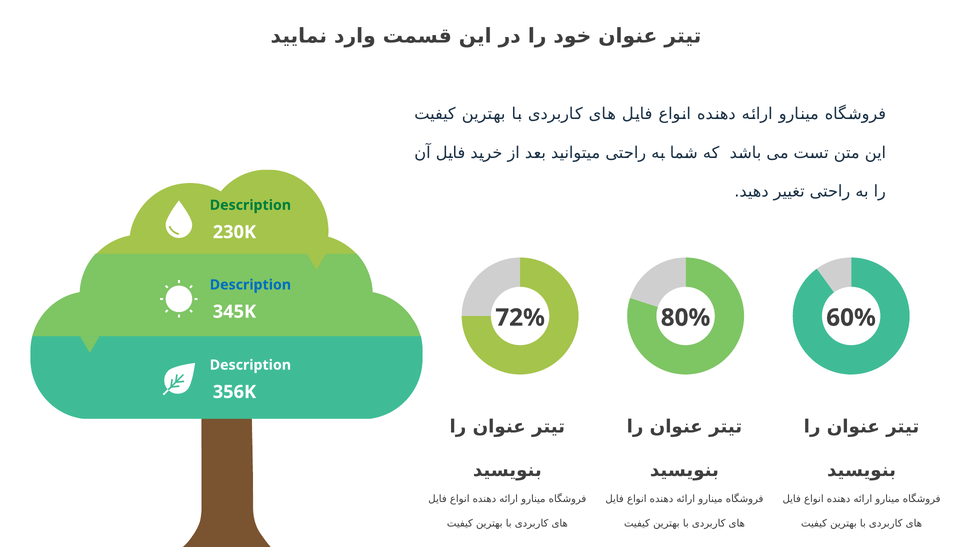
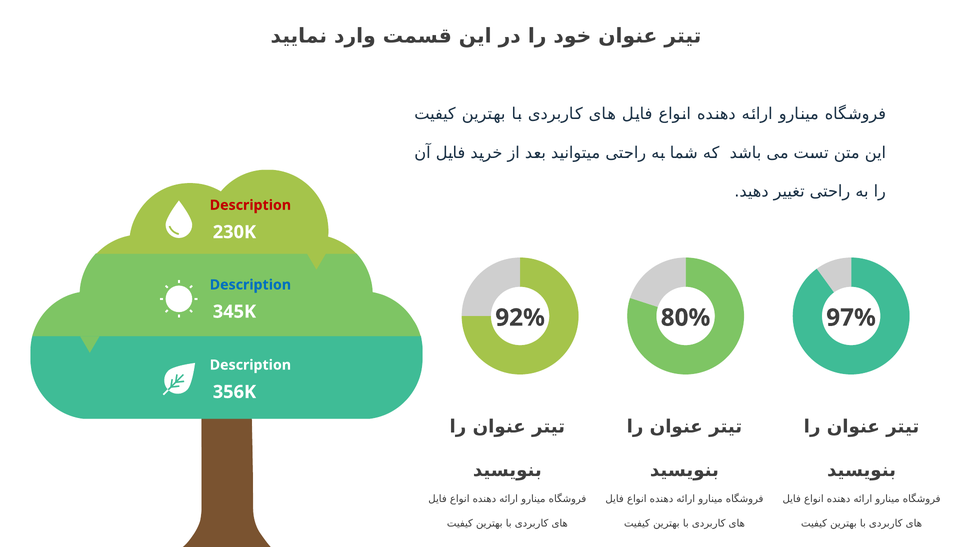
Description colour: green -> red (250, 205)
72%: 72% -> 92% (520, 318)
60%: 60% -> 97% (851, 318)
